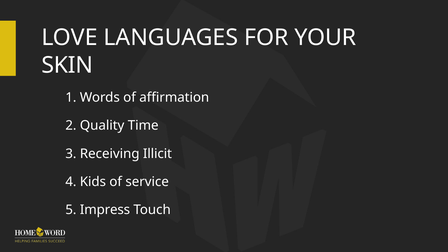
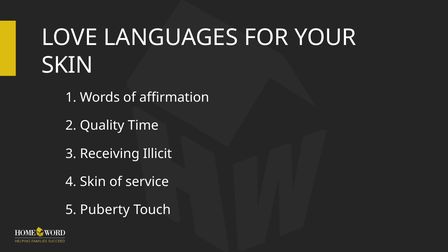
Kids: Kids -> Skin (93, 182)
Impress: Impress -> Puberty (105, 210)
